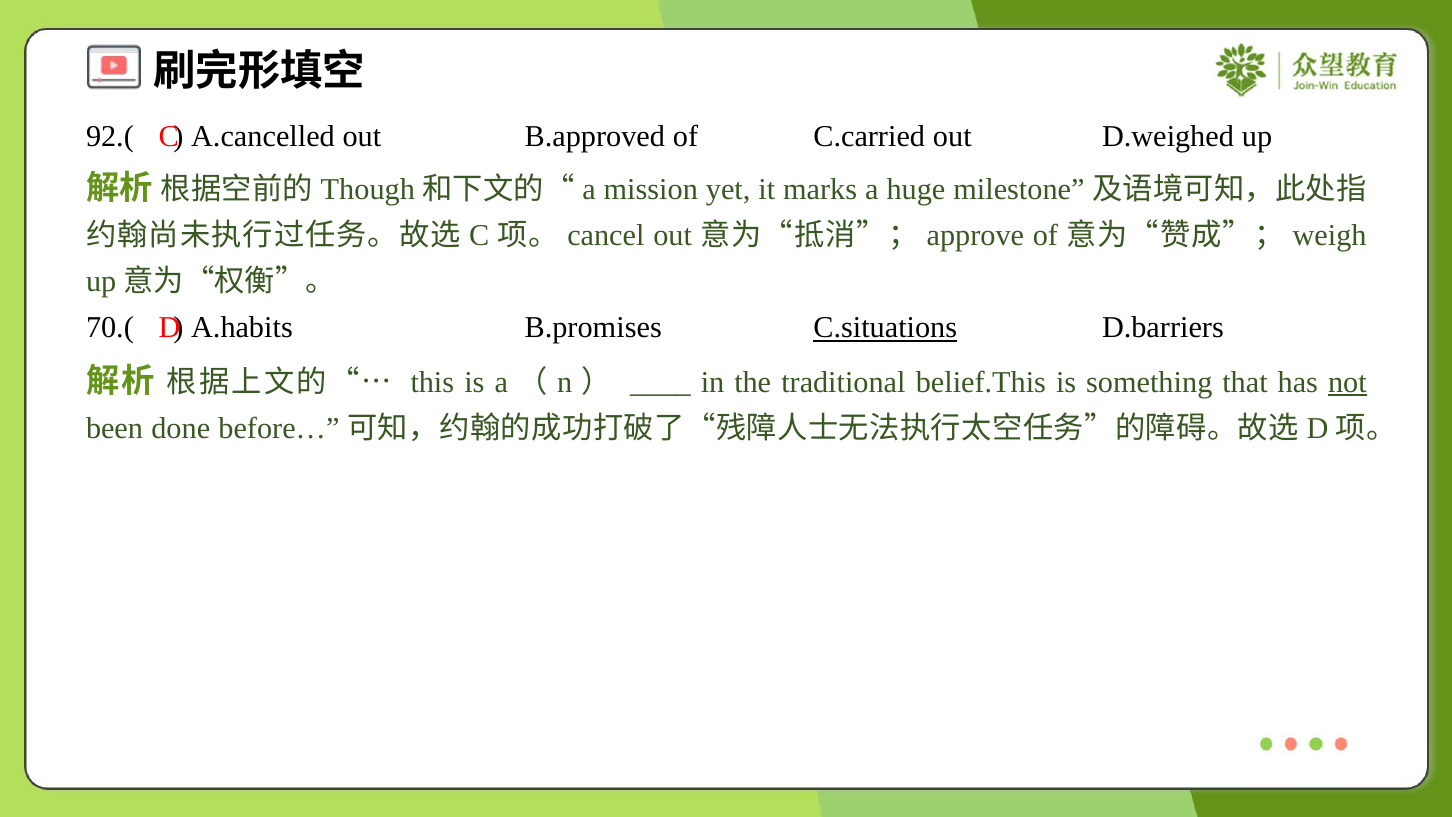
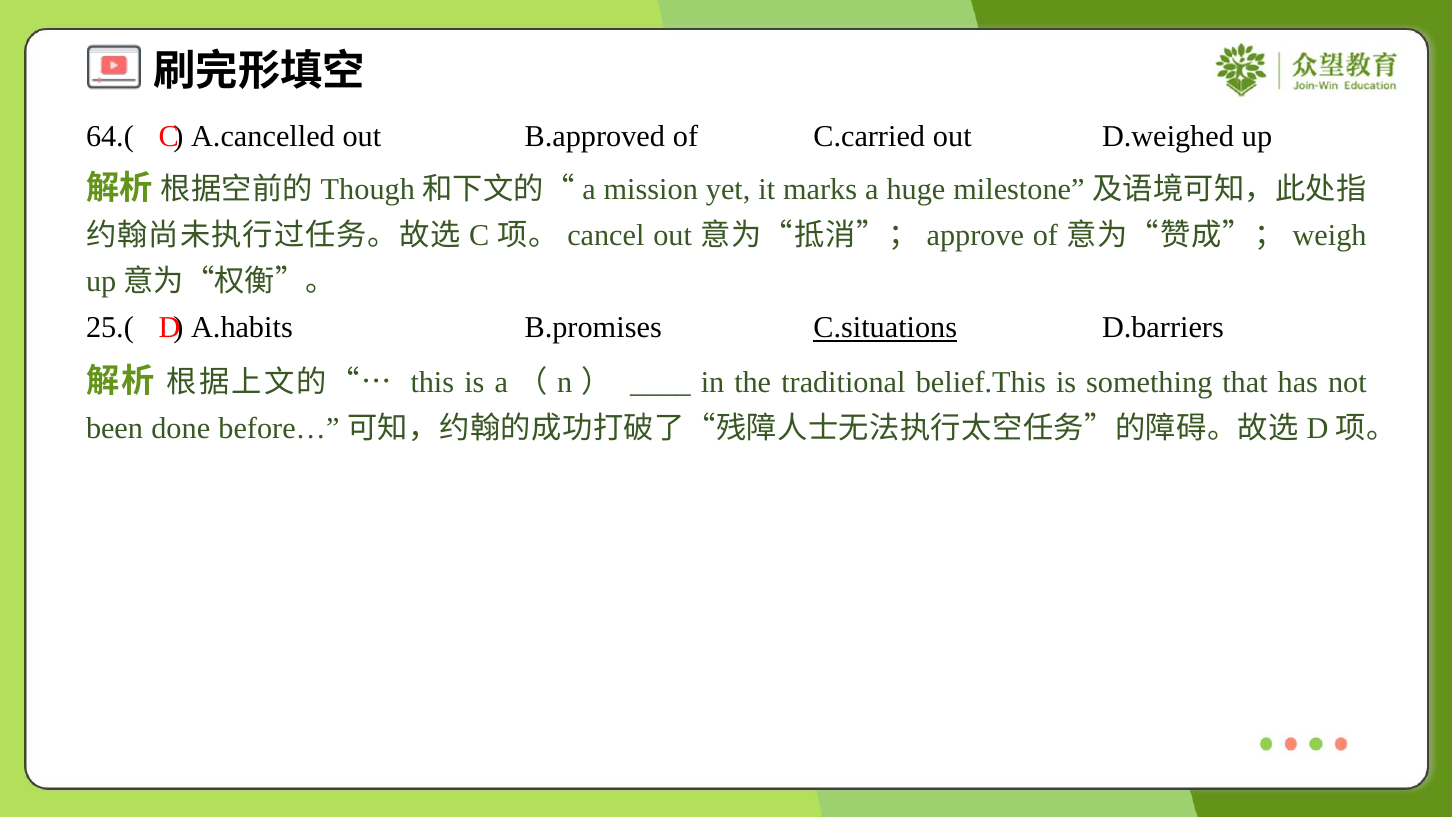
92.(: 92.( -> 64.( (110, 136)
70.(: 70.( -> 25.( (110, 328)
not underline: present -> none (1347, 382)
